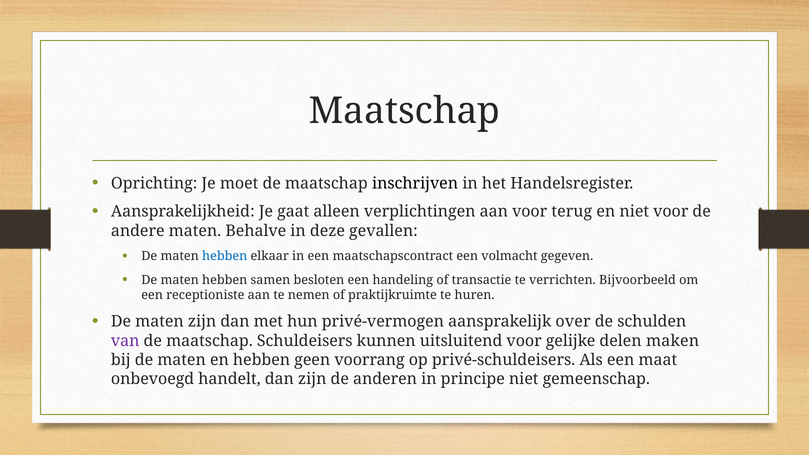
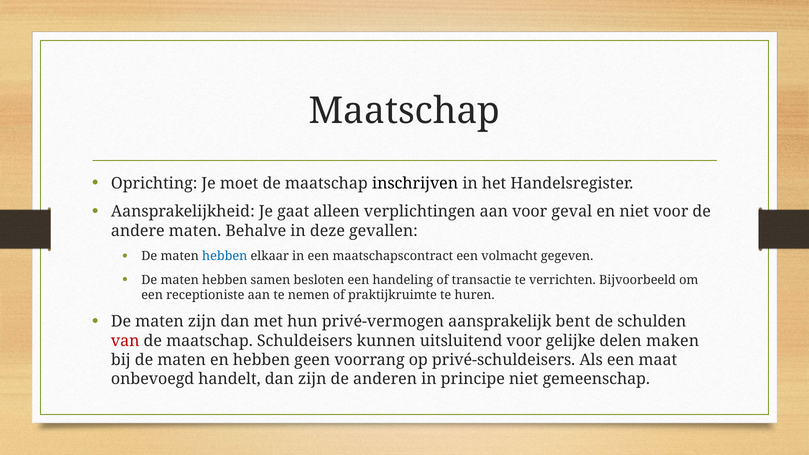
terug: terug -> geval (572, 212)
over: over -> bent (573, 322)
van colour: purple -> red (125, 341)
